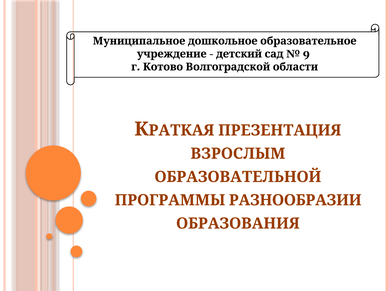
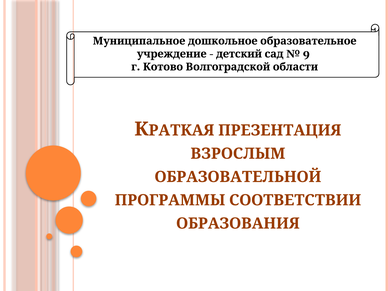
РАЗНООБРАЗИИ: РАЗНООБРАЗИИ -> СООТВЕТСТВИИ (295, 200)
